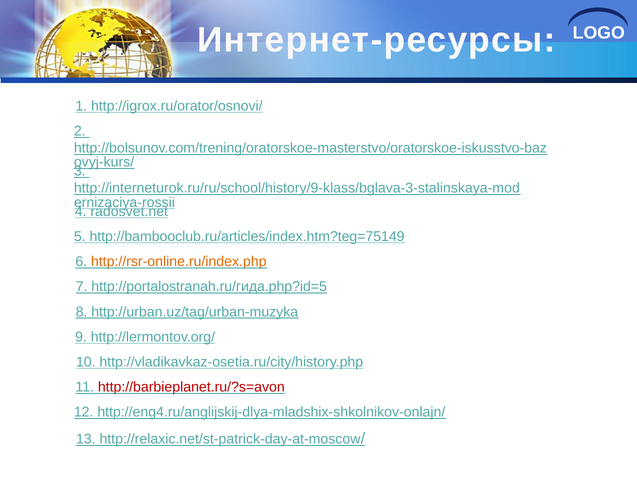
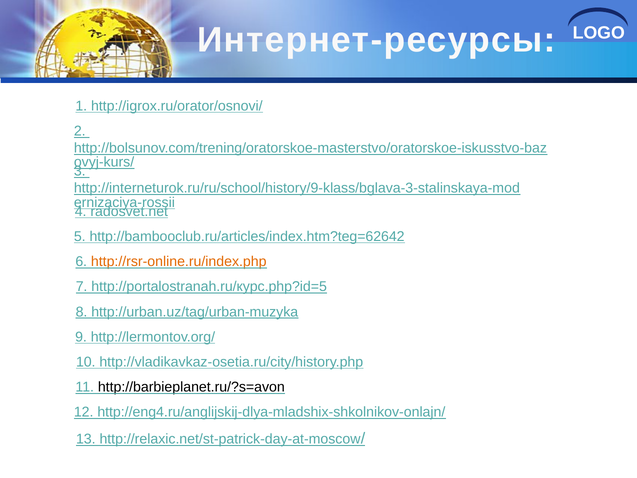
http://bambooclub.ru/articles/index.htm?teg=75149: http://bambooclub.ru/articles/index.htm?teg=75149 -> http://bambooclub.ru/articles/index.htm?teg=62642 (247, 236)
http://portalostranah.ru/гида.php?id=5: http://portalostranah.ru/гида.php?id=5 -> http://portalostranah.ru/курс.php?id=5 (209, 287)
http://barbieplanet.ru/?s=avon colour: red -> black (191, 387)
